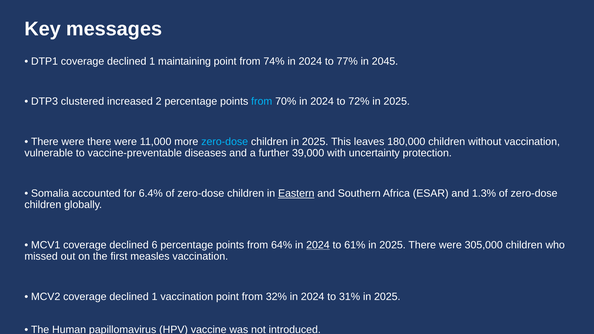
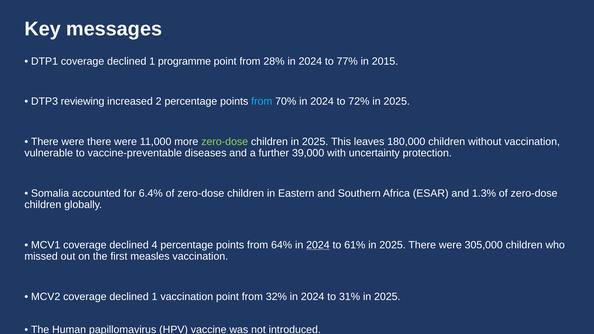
maintaining: maintaining -> programme (184, 61)
74%: 74% -> 28% (274, 61)
2045: 2045 -> 2015 (385, 61)
clustered: clustered -> reviewing (83, 102)
zero-dose colour: light blue -> light green (225, 142)
Eastern underline: present -> none (296, 193)
6: 6 -> 4 (155, 245)
